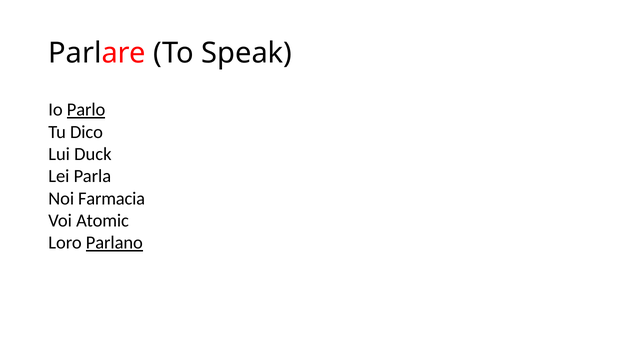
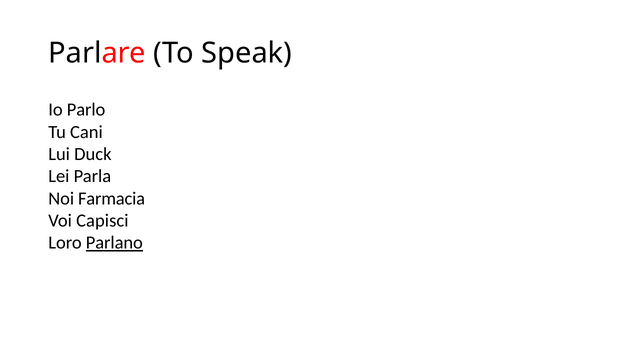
Parlo underline: present -> none (86, 110)
Dico: Dico -> Cani (86, 132)
Atomic: Atomic -> Capisci (102, 220)
